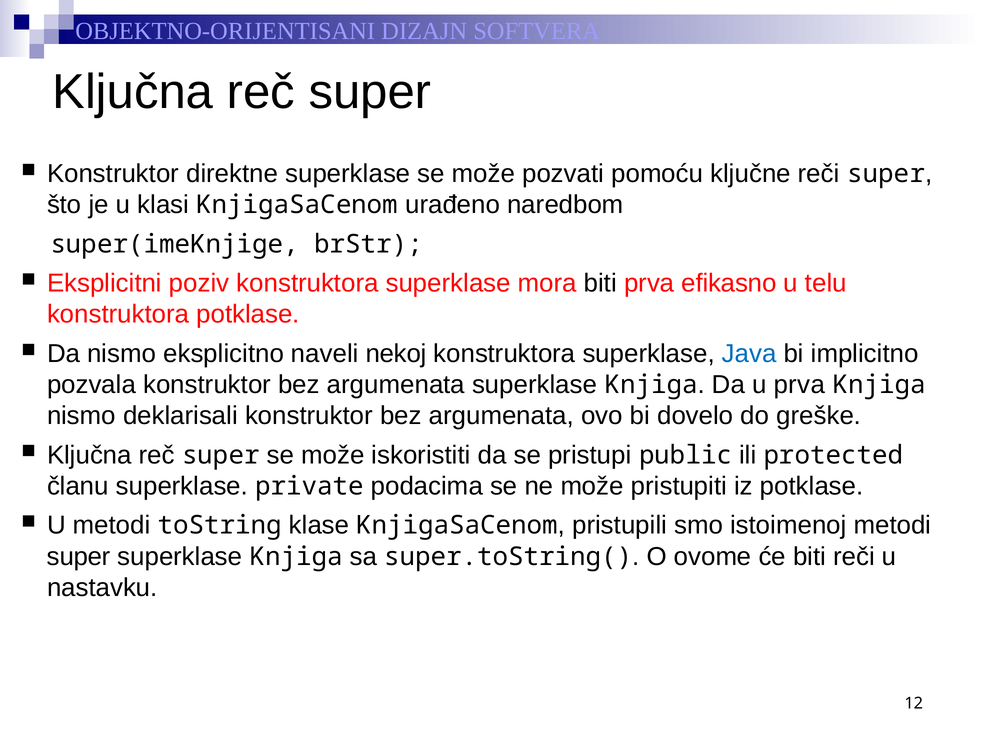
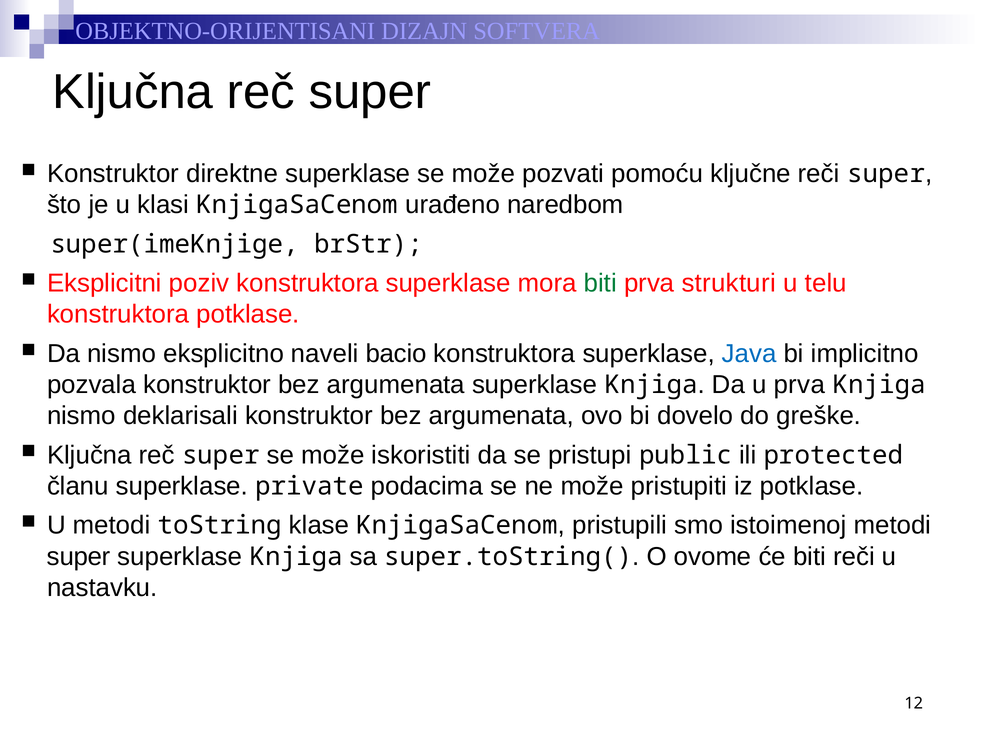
biti colour: black -> green (600, 284)
efikasno: efikasno -> strukturi (729, 284)
nekoj: nekoj -> bacio (396, 354)
